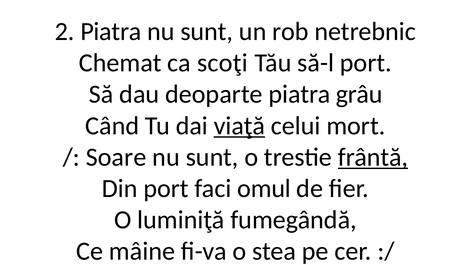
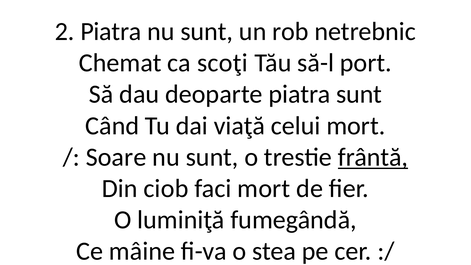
piatra grâu: grâu -> sunt (359, 94)
viaţă underline: present -> none (239, 126)
Din port: port -> ciob (166, 188)
faci omul: omul -> mort (264, 188)
